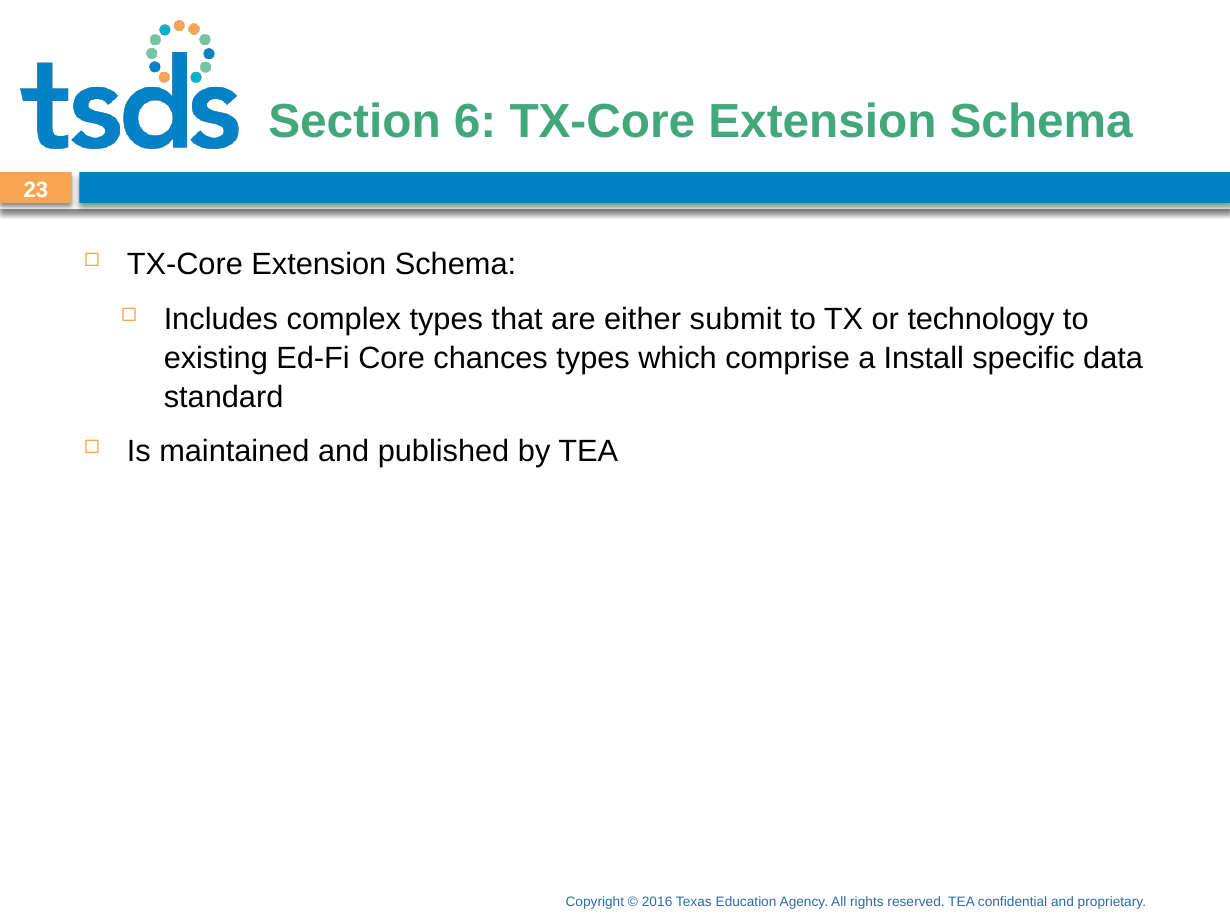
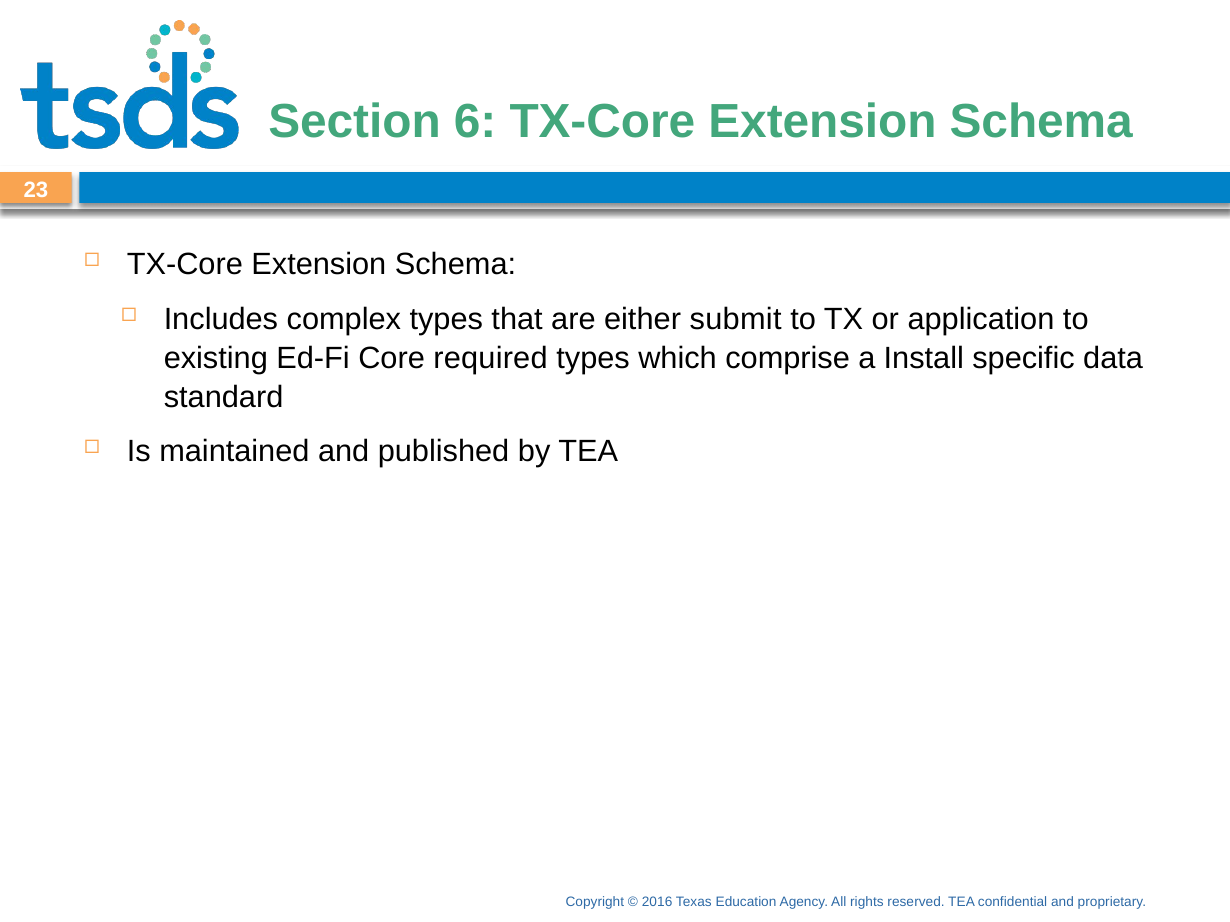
technology: technology -> application (981, 319)
chances: chances -> required (491, 358)
